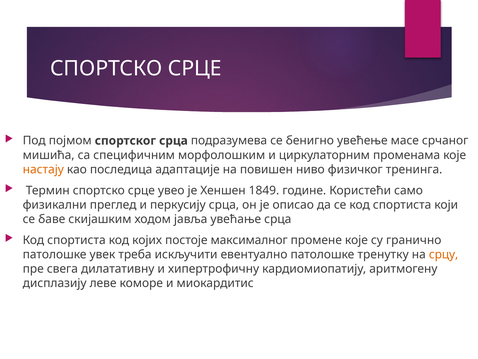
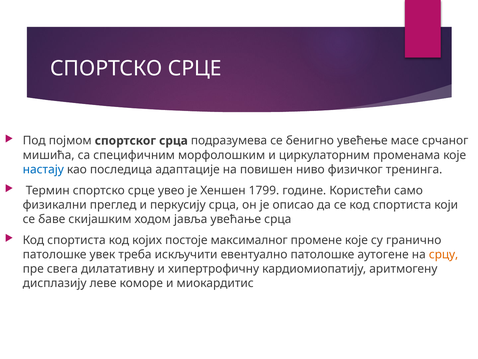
настају colour: orange -> blue (43, 169)
1849: 1849 -> 1799 (264, 190)
тренутку: тренутку -> аутогене (383, 254)
